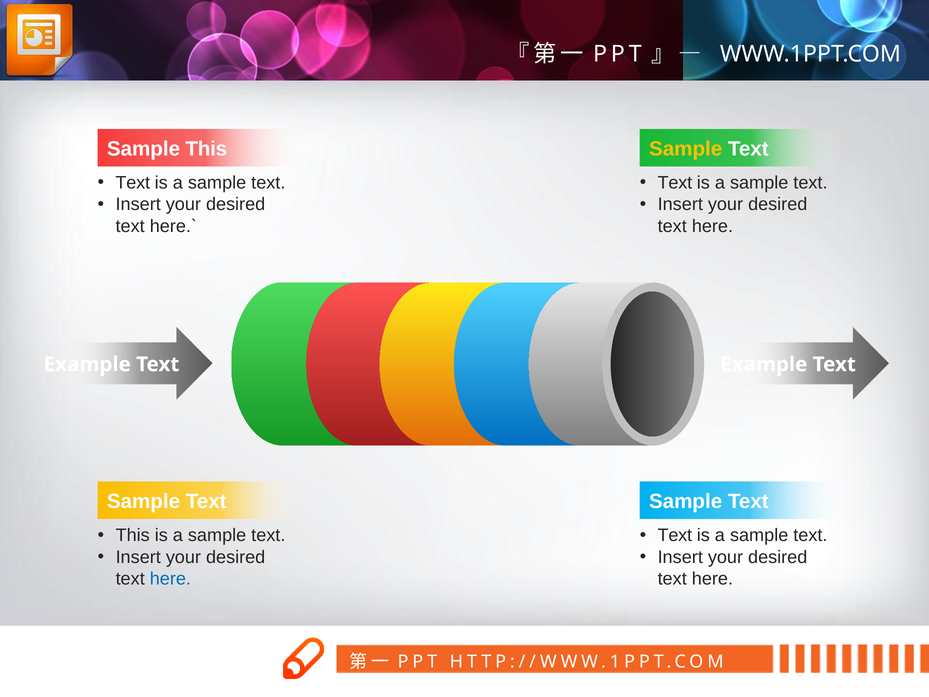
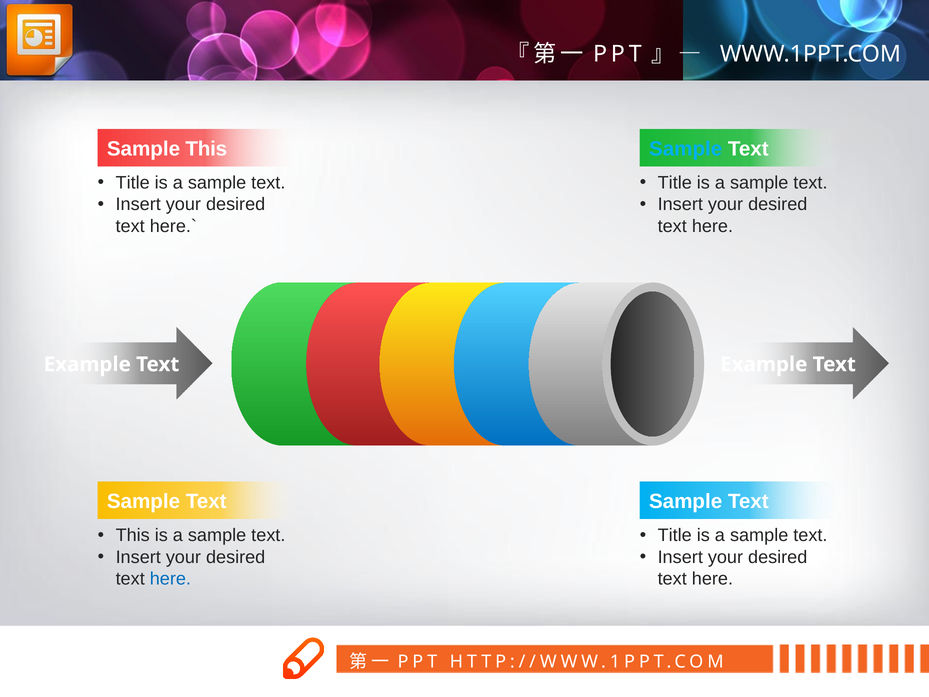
Sample colour: yellow -> light blue (686, 149)
Text: Text -> Title (133, 183)
Text: Text -> Title (675, 183)
Text: Text -> Title (675, 535)
